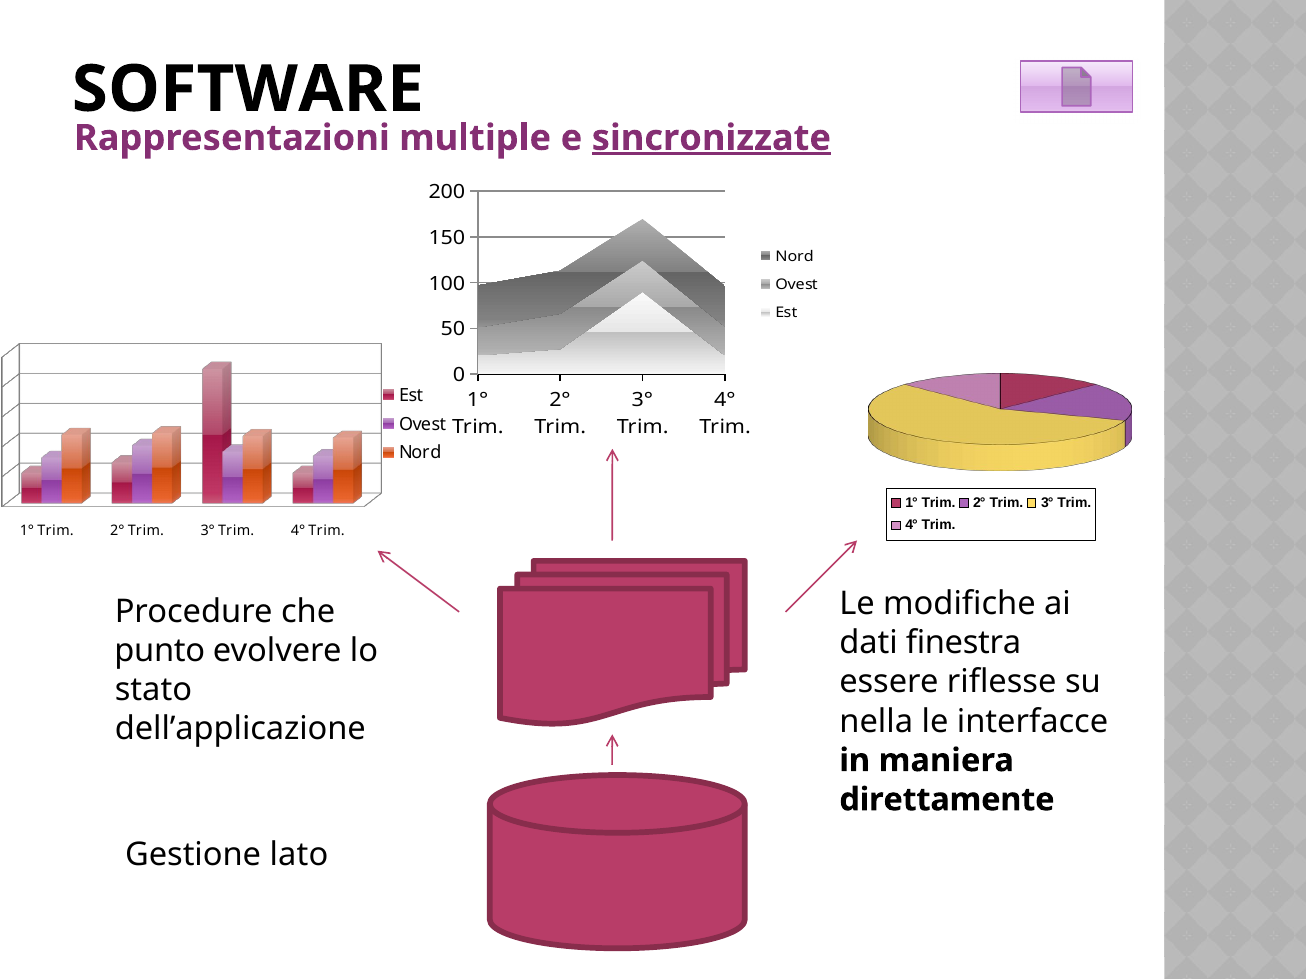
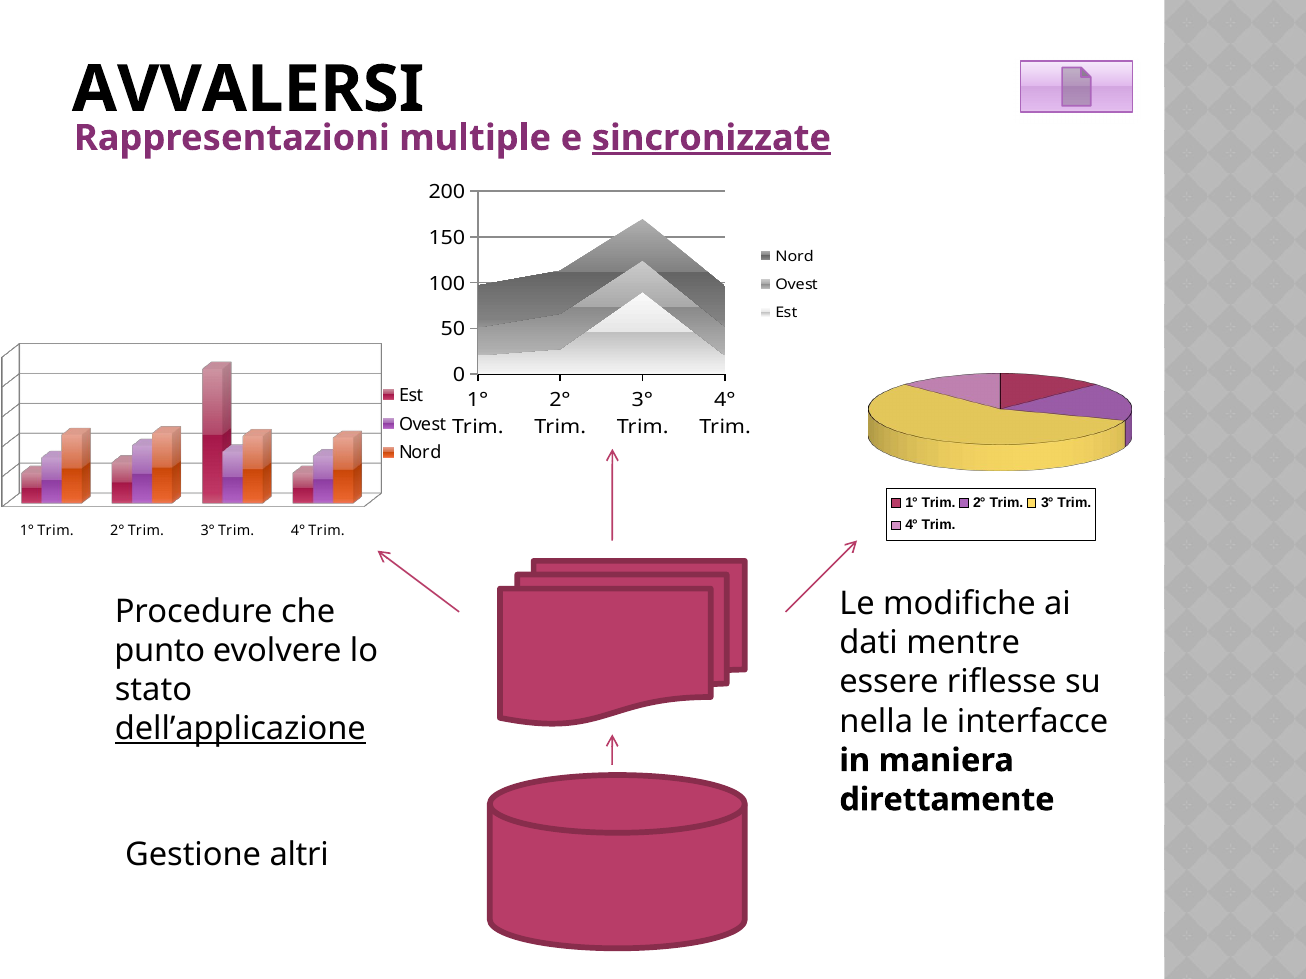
SOFTWARE: SOFTWARE -> AVVALERSI (248, 89)
finestra: finestra -> mentre (963, 643)
dell’applicazione underline: none -> present (240, 729)
lato: lato -> altri (299, 855)
